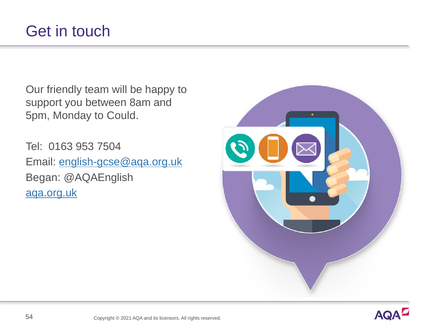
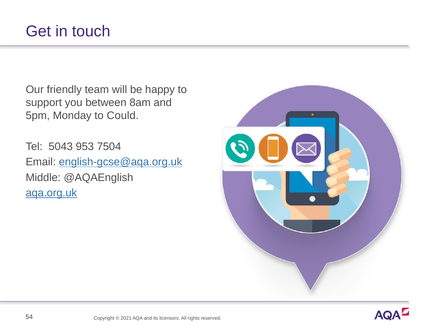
0163: 0163 -> 5043 (61, 147)
Began: Began -> Middle (43, 178)
